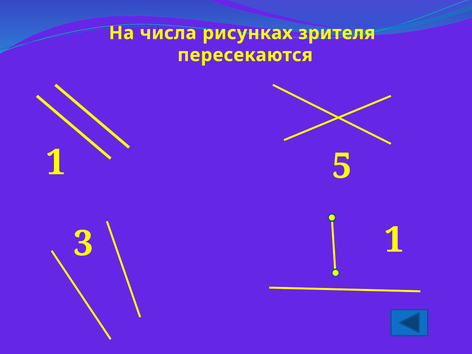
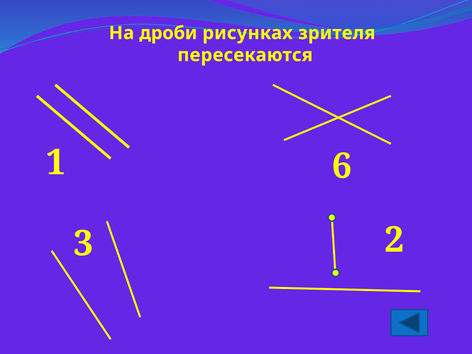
числа: числа -> дроби (168, 33)
5: 5 -> 6 (342, 166)
3 1: 1 -> 2 (394, 240)
